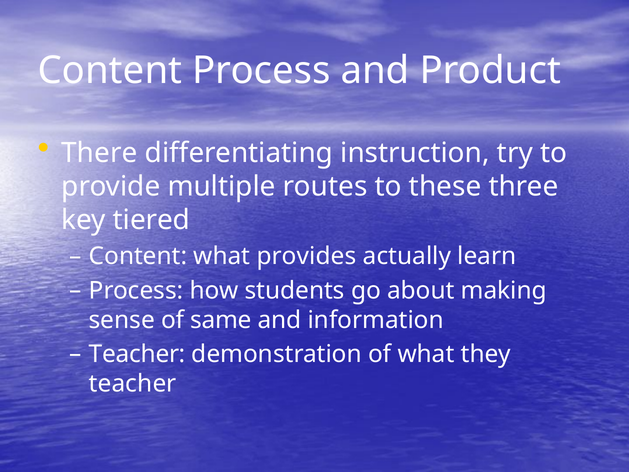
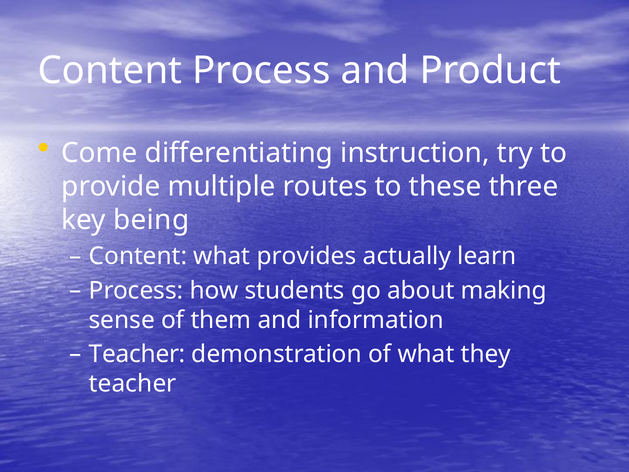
There: There -> Come (100, 153)
tiered: tiered -> being (151, 220)
same: same -> them (221, 320)
